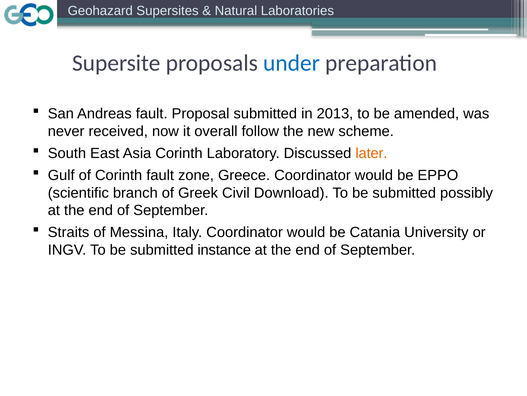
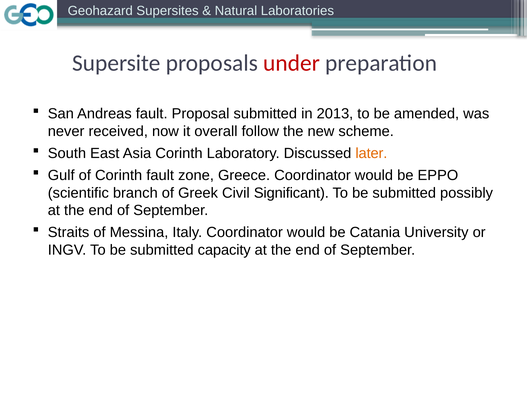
under colour: blue -> red (292, 63)
Download: Download -> Significant (291, 193)
instance: instance -> capacity (224, 250)
